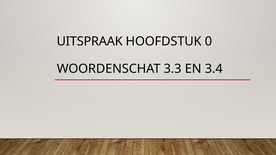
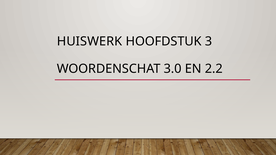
UITSPRAAK: UITSPRAAK -> HUISWERK (90, 41)
0: 0 -> 3 (209, 41)
3.3: 3.3 -> 3.0 (173, 69)
3.4: 3.4 -> 2.2 (214, 69)
